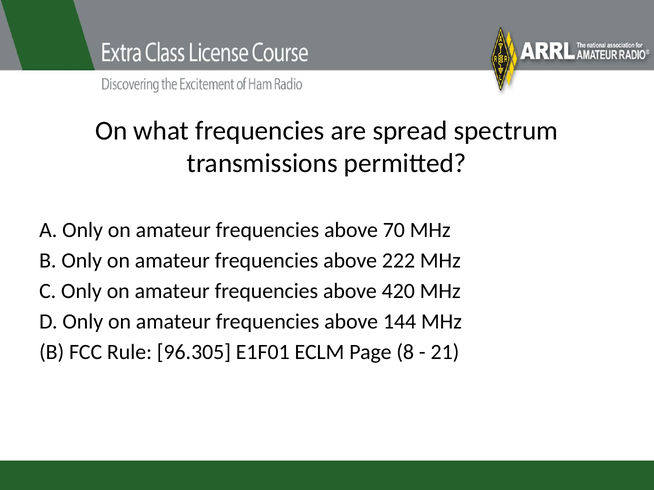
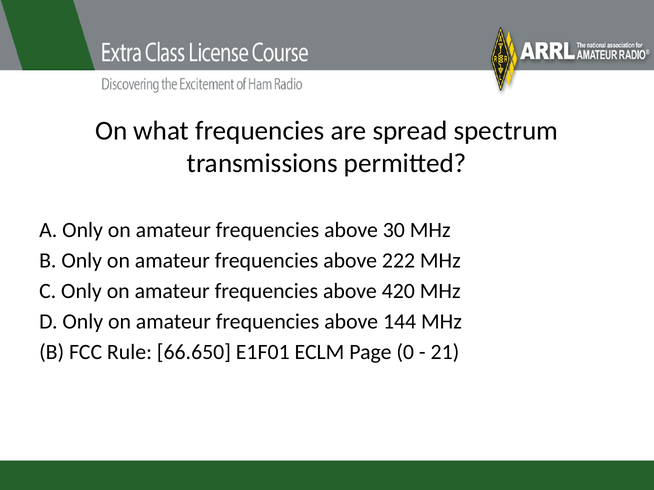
70: 70 -> 30 (394, 230)
96.305: 96.305 -> 66.650 (194, 352)
8: 8 -> 0 (405, 352)
